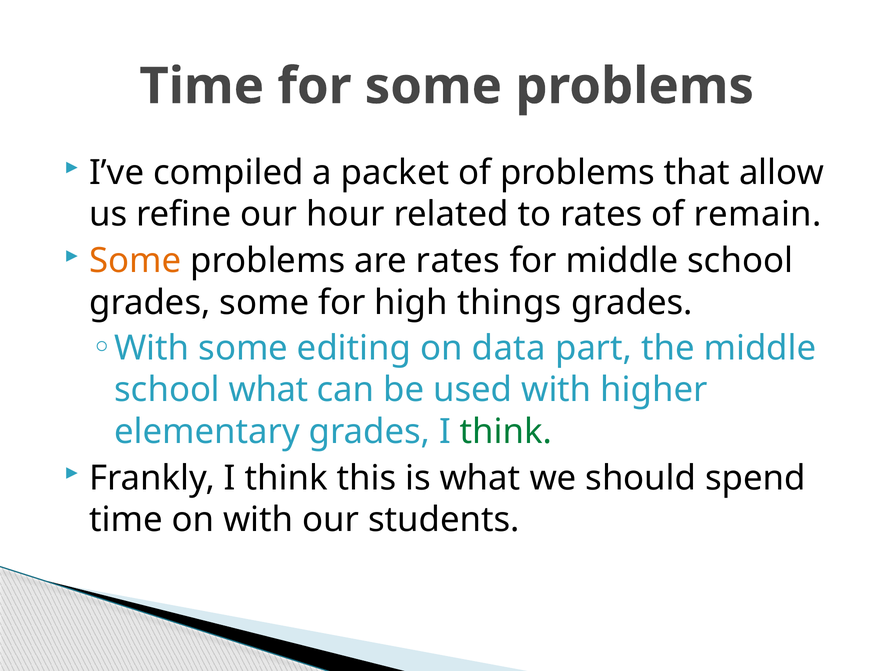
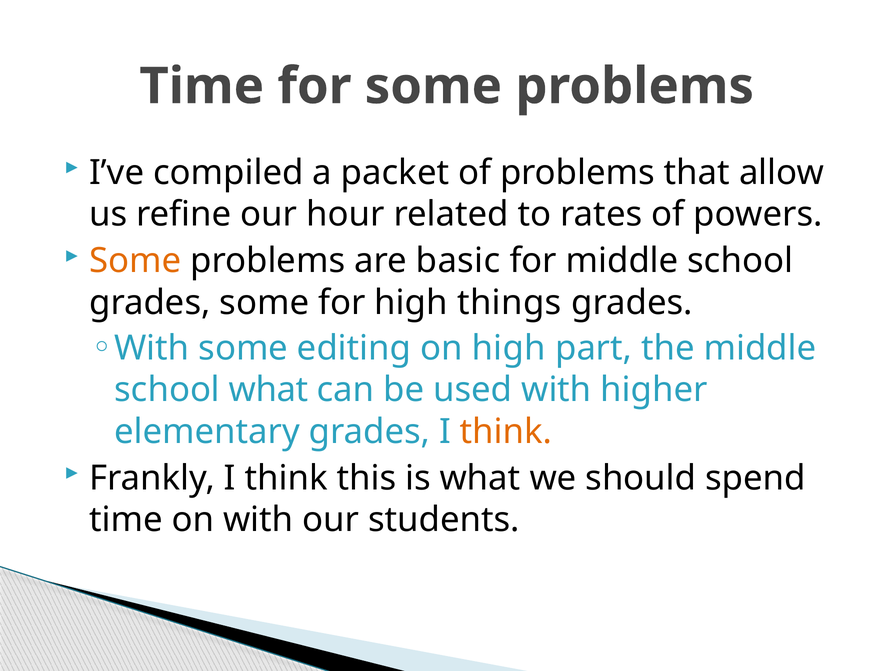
remain: remain -> powers (758, 214)
are rates: rates -> basic (458, 261)
on data: data -> high (509, 348)
think colour: green -> orange (506, 431)
